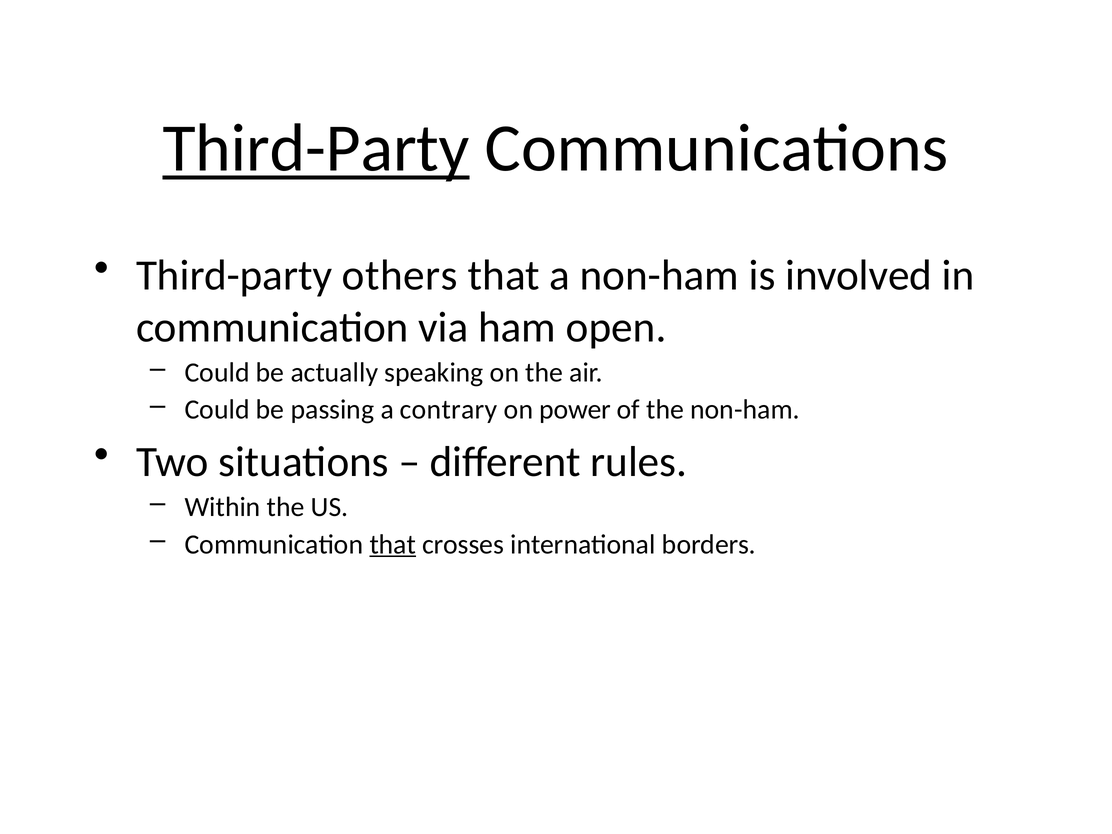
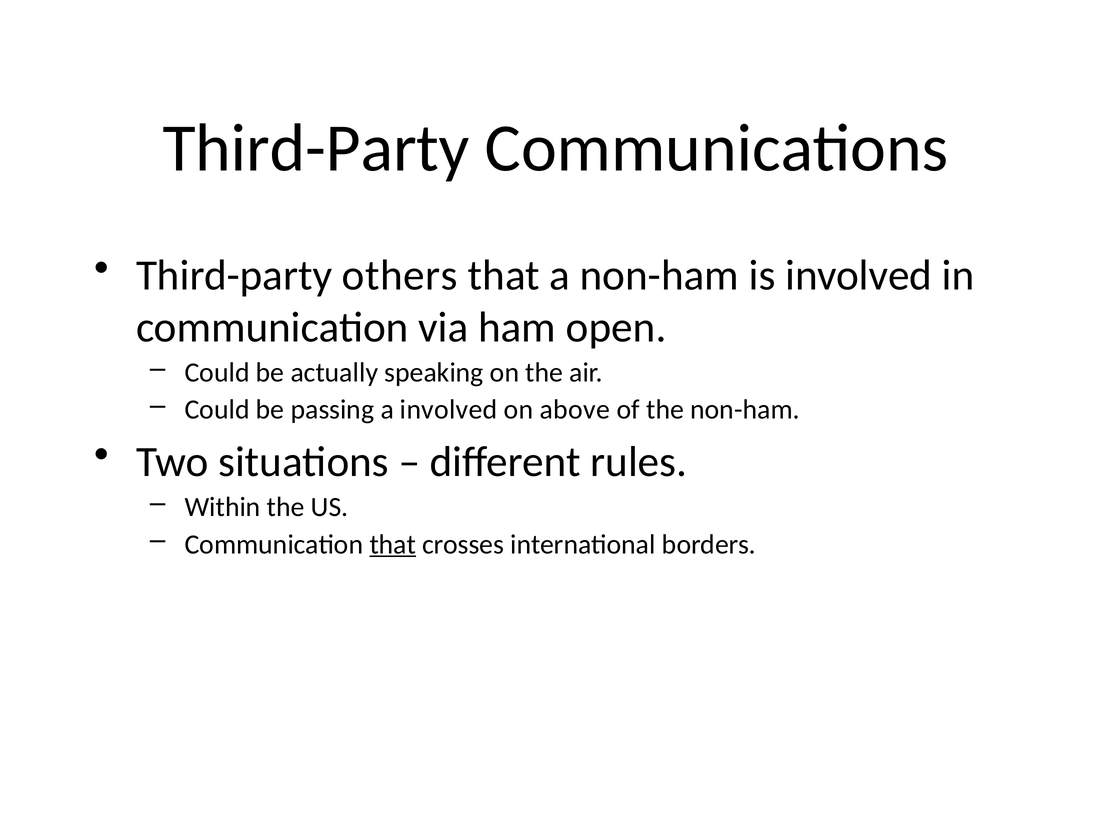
Third-Party underline: present -> none (316, 148)
a contrary: contrary -> involved (449, 410)
power: power -> above (575, 410)
